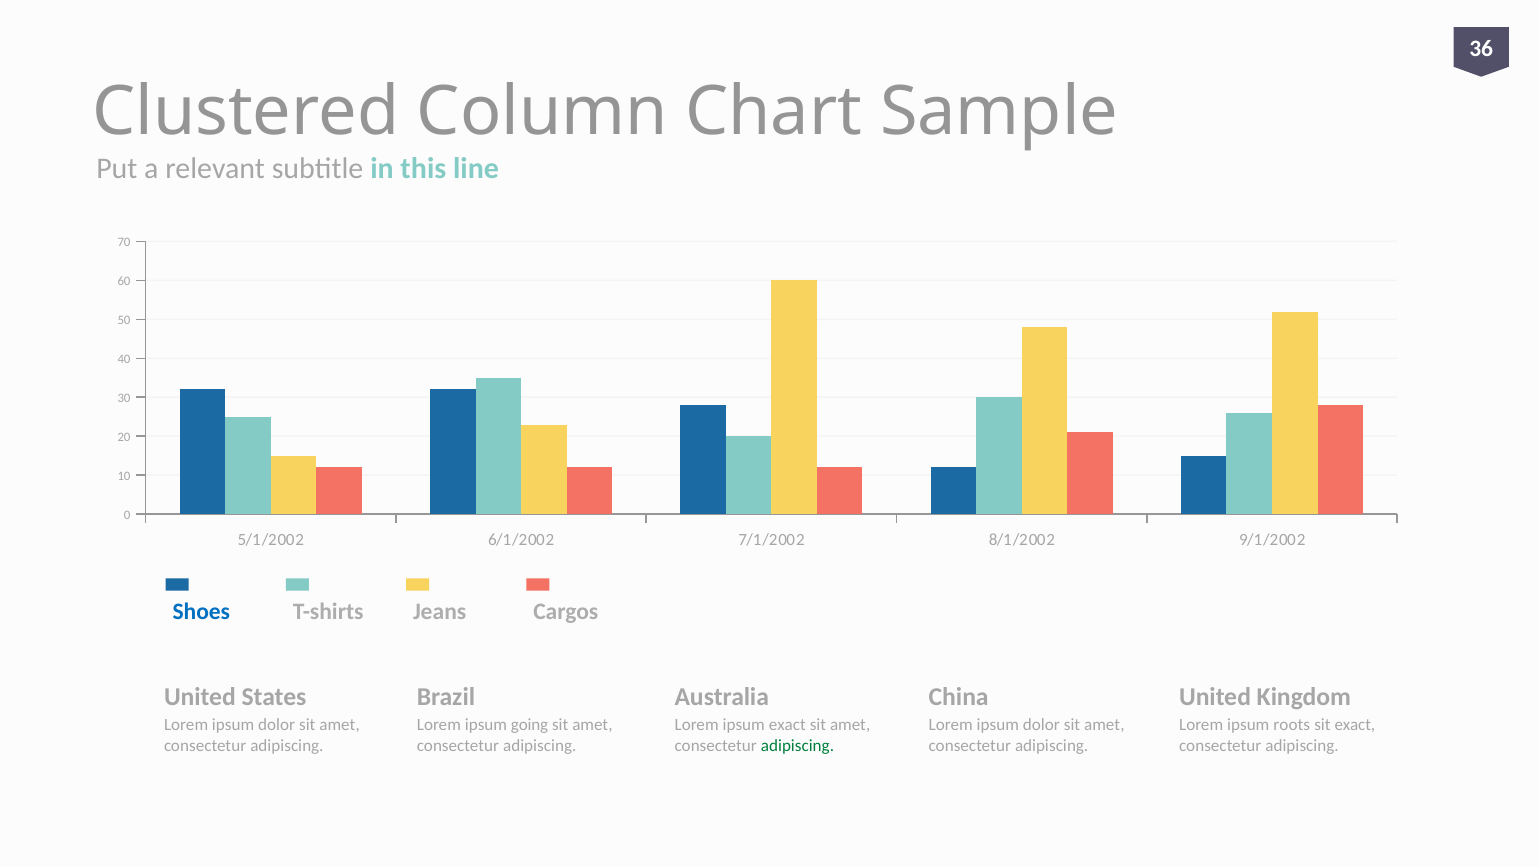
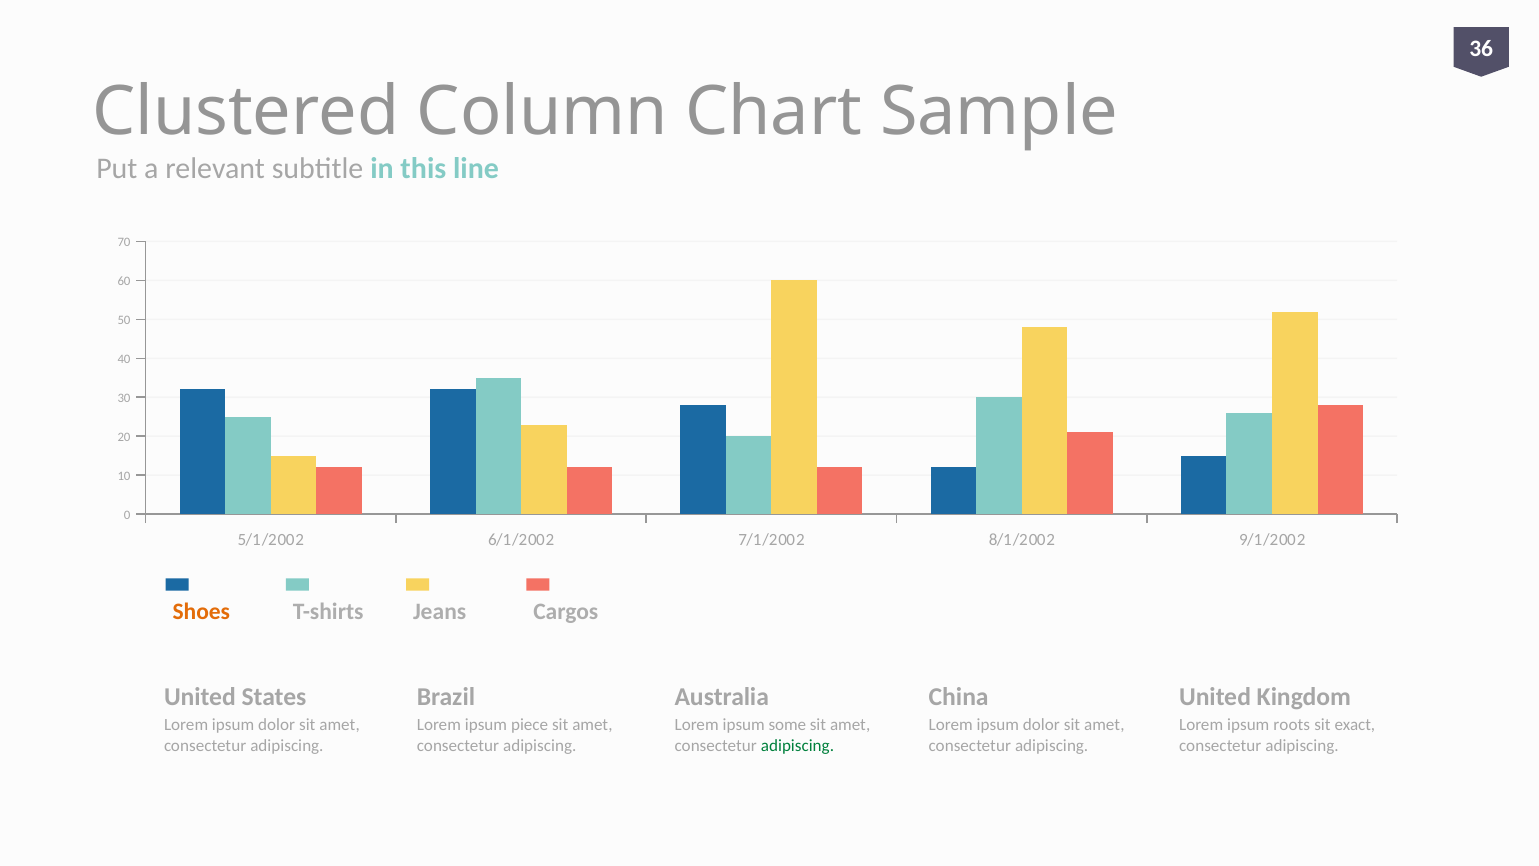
Shoes colour: blue -> orange (201, 611)
going: going -> piece (530, 725)
ipsum exact: exact -> some (787, 725)
